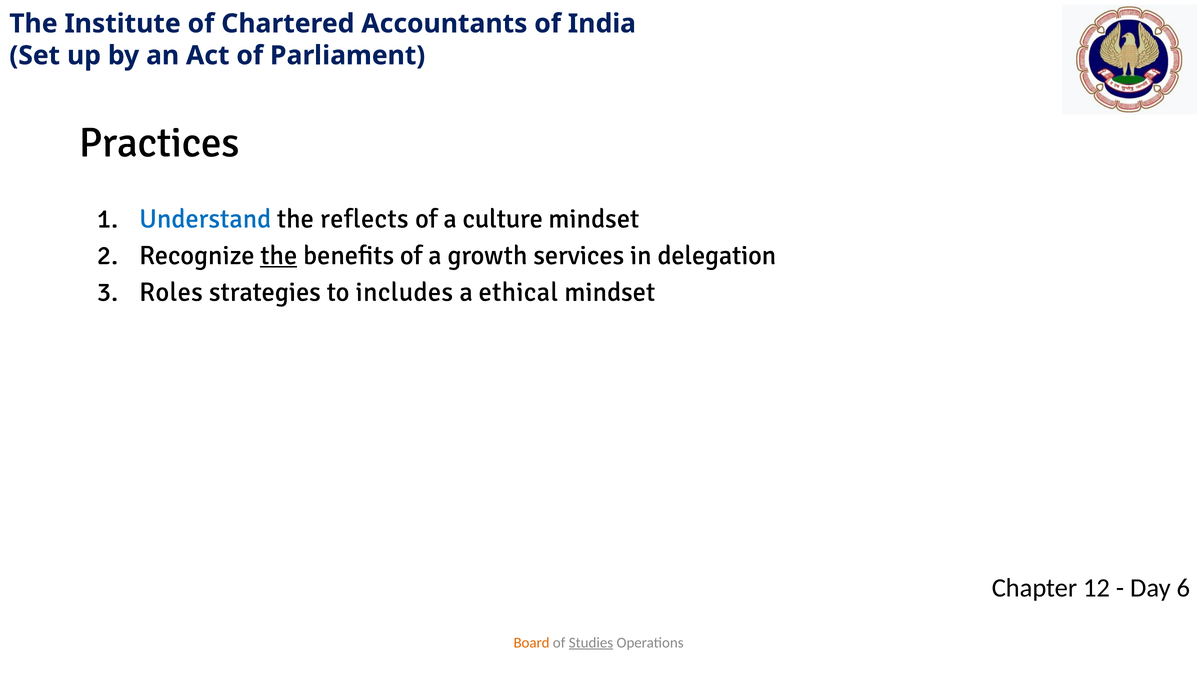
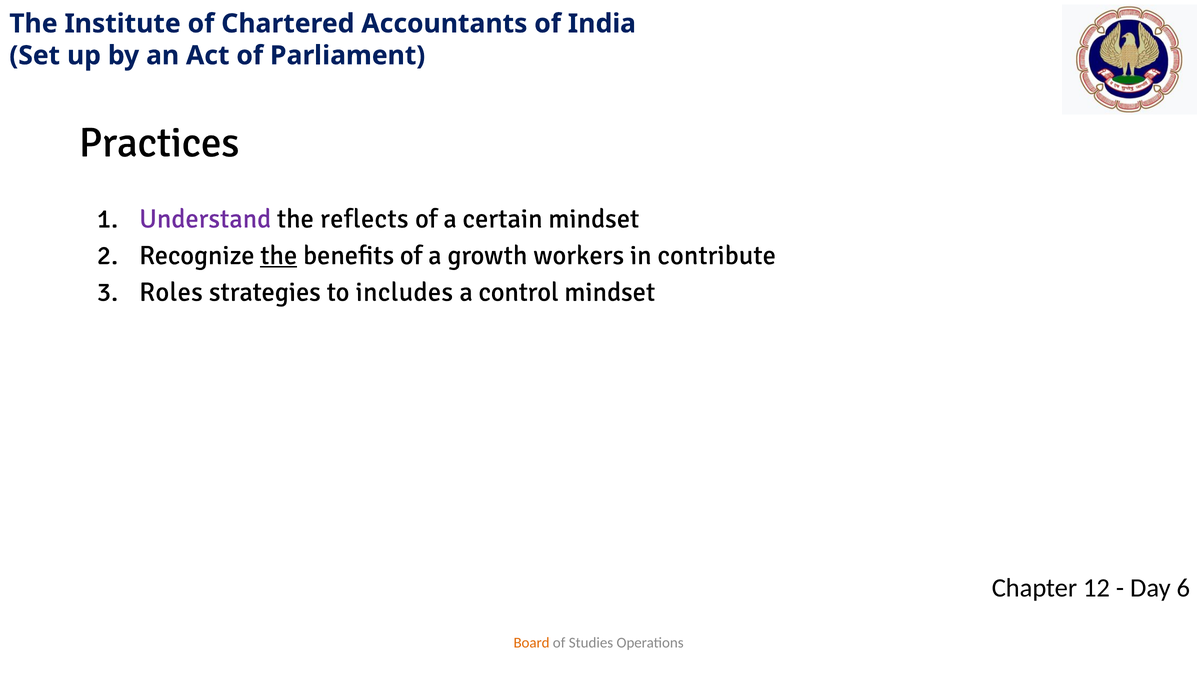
Understand colour: blue -> purple (205, 219)
culture: culture -> certain (503, 219)
services: services -> workers (579, 256)
delegation: delegation -> contribute (717, 256)
ethical: ethical -> control (519, 292)
Studies underline: present -> none (591, 643)
